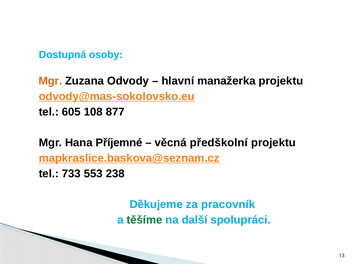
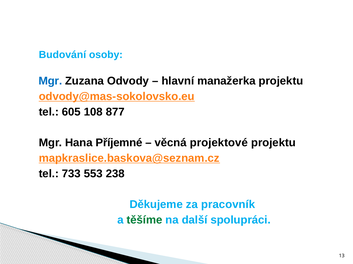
Dostupná: Dostupná -> Budování (62, 55)
Mgr colour: orange -> blue (50, 81)
předškolní: předškolní -> projektové (219, 143)
